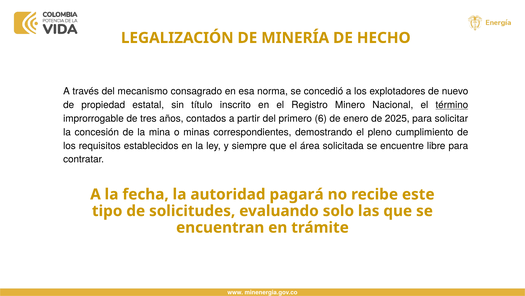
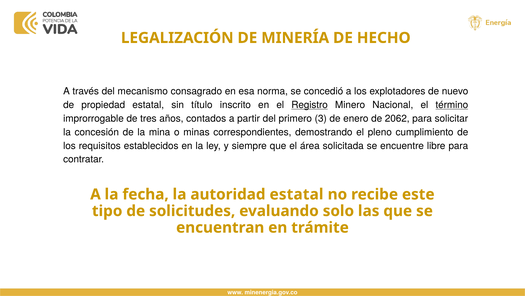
Registro underline: none -> present (310, 105)
6: 6 -> 3 (321, 118)
2025: 2025 -> 2062 (397, 118)
autoridad pagará: pagará -> estatal (297, 194)
